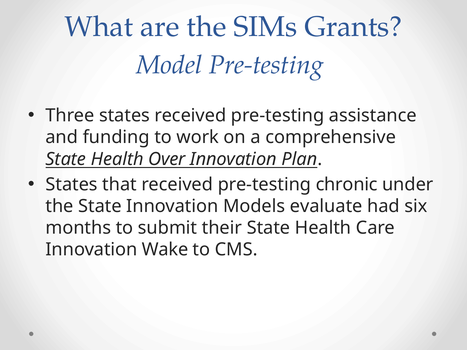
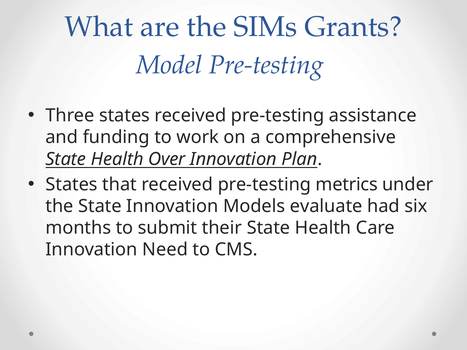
chronic: chronic -> metrics (347, 185)
Wake: Wake -> Need (165, 250)
